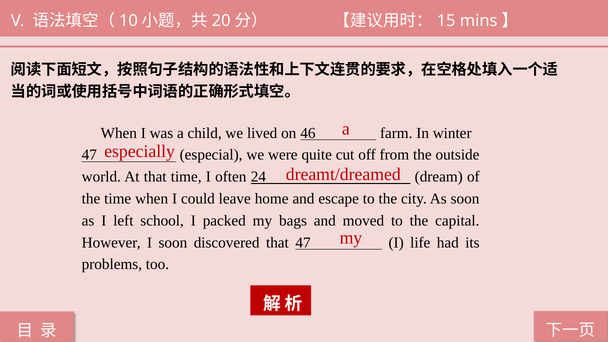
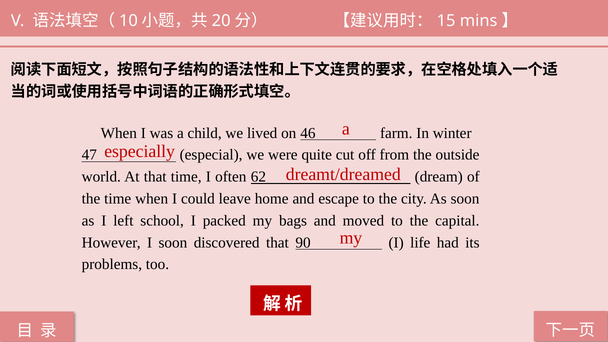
24: 24 -> 62 (258, 177)
that 47: 47 -> 90 (303, 242)
